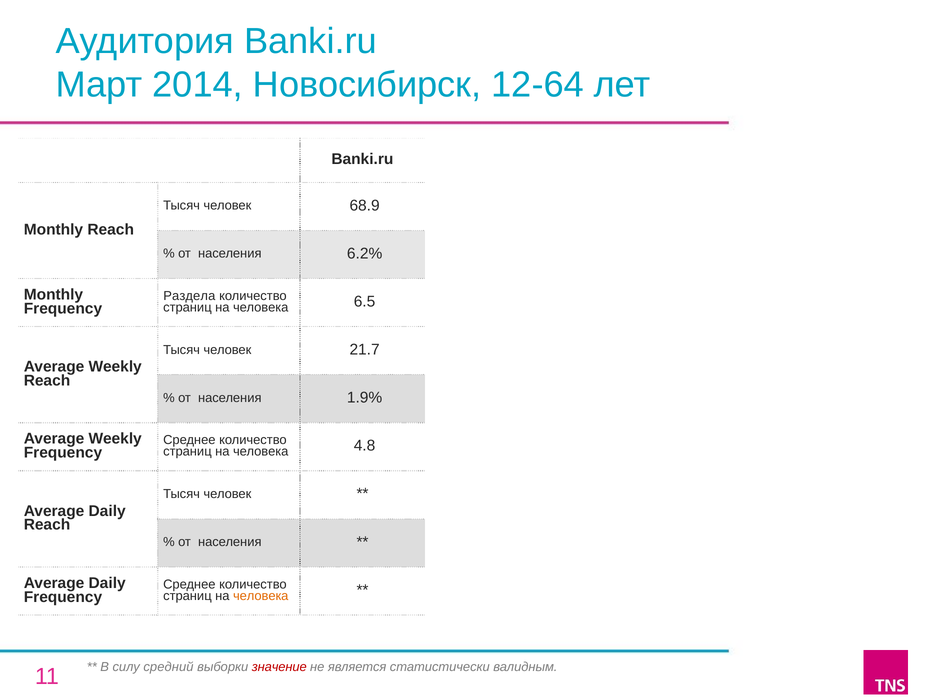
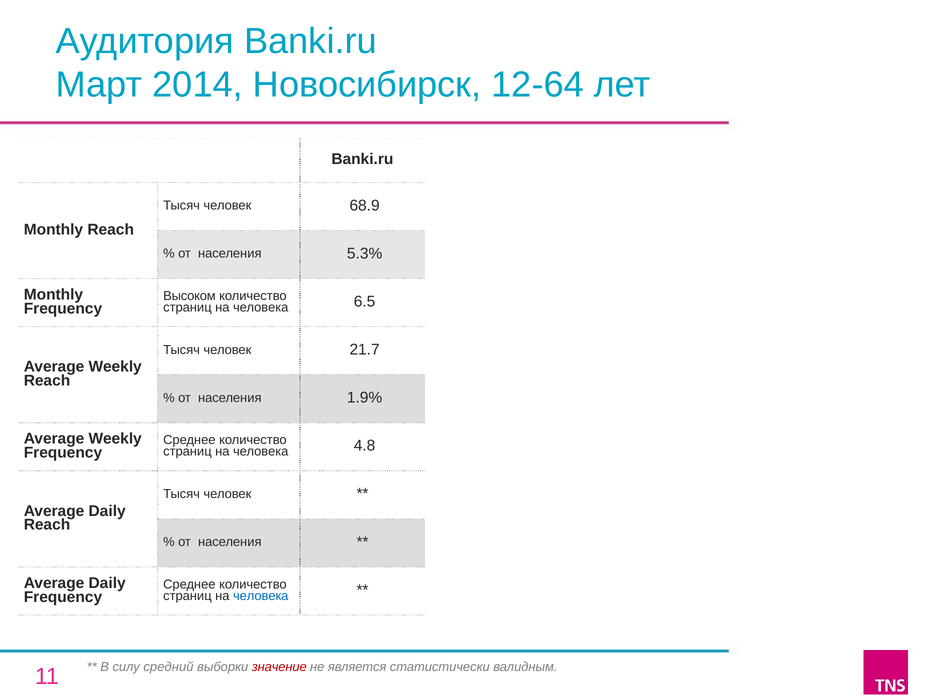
6.2%: 6.2% -> 5.3% (365, 253)
Раздела: Раздела -> Высоком (189, 296)
человека colour: orange -> blue (261, 596)
